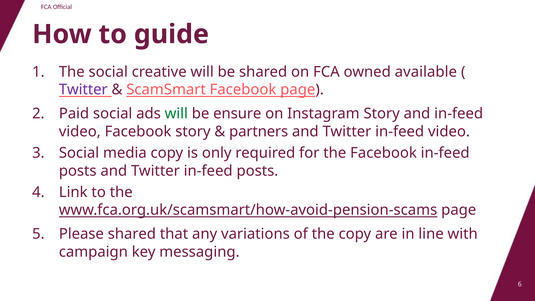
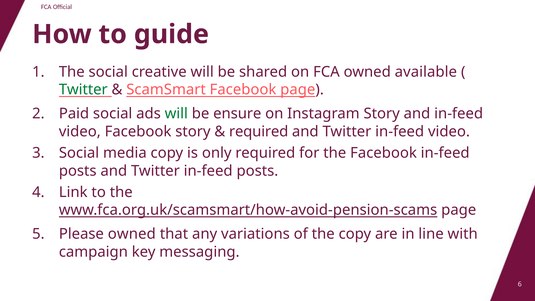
Twitter colour: purple -> green (83, 90)
partners: partners -> required (259, 131)
Please shared: shared -> owned (132, 234)
